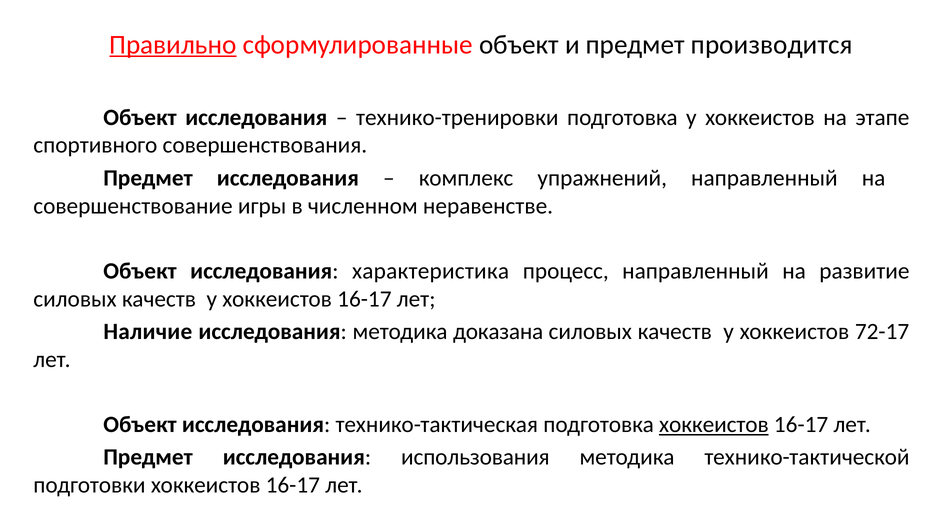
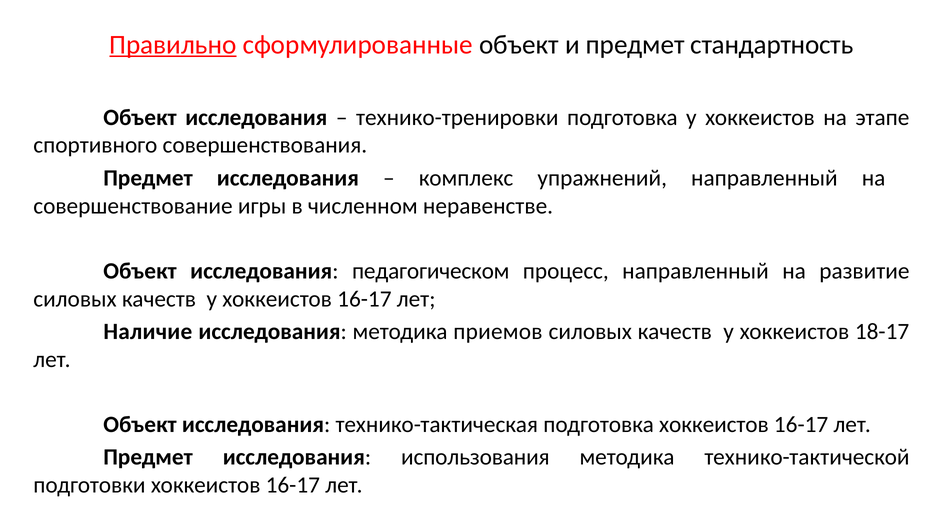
производится: производится -> стандартность (772, 45)
характеристика: характеристика -> педагогическом (431, 271)
доказана: доказана -> приемов (498, 332)
72-17: 72-17 -> 18-17 (882, 332)
хоккеистов underline: present -> none (714, 425)
